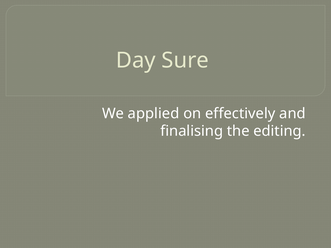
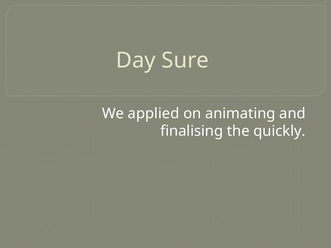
effectively: effectively -> animating (240, 114)
editing: editing -> quickly (279, 131)
